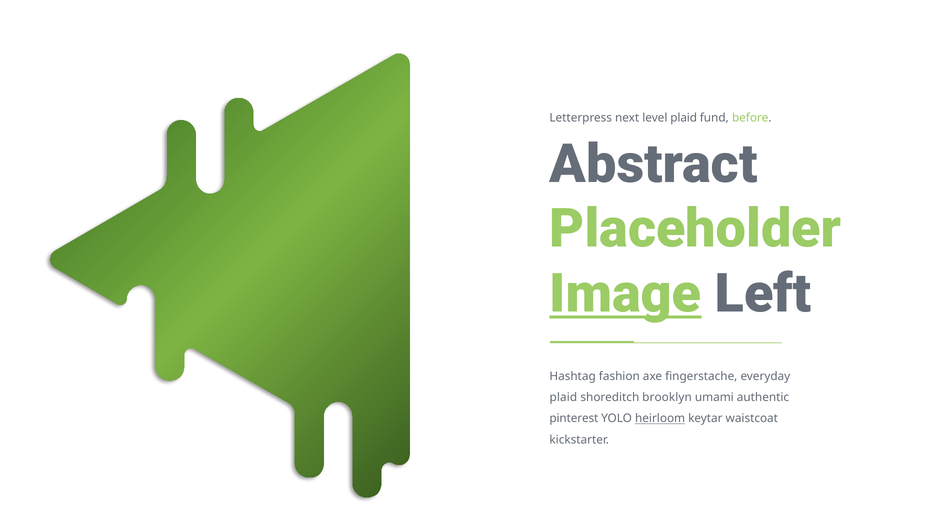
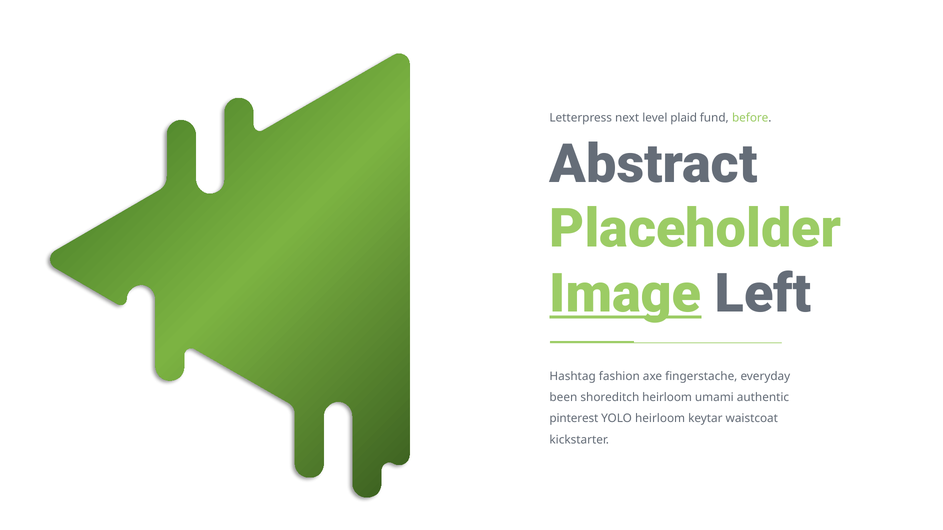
plaid: plaid -> been (563, 398)
shoreditch brooklyn: brooklyn -> heirloom (667, 398)
heirloom underline: present -> none (660, 419)
